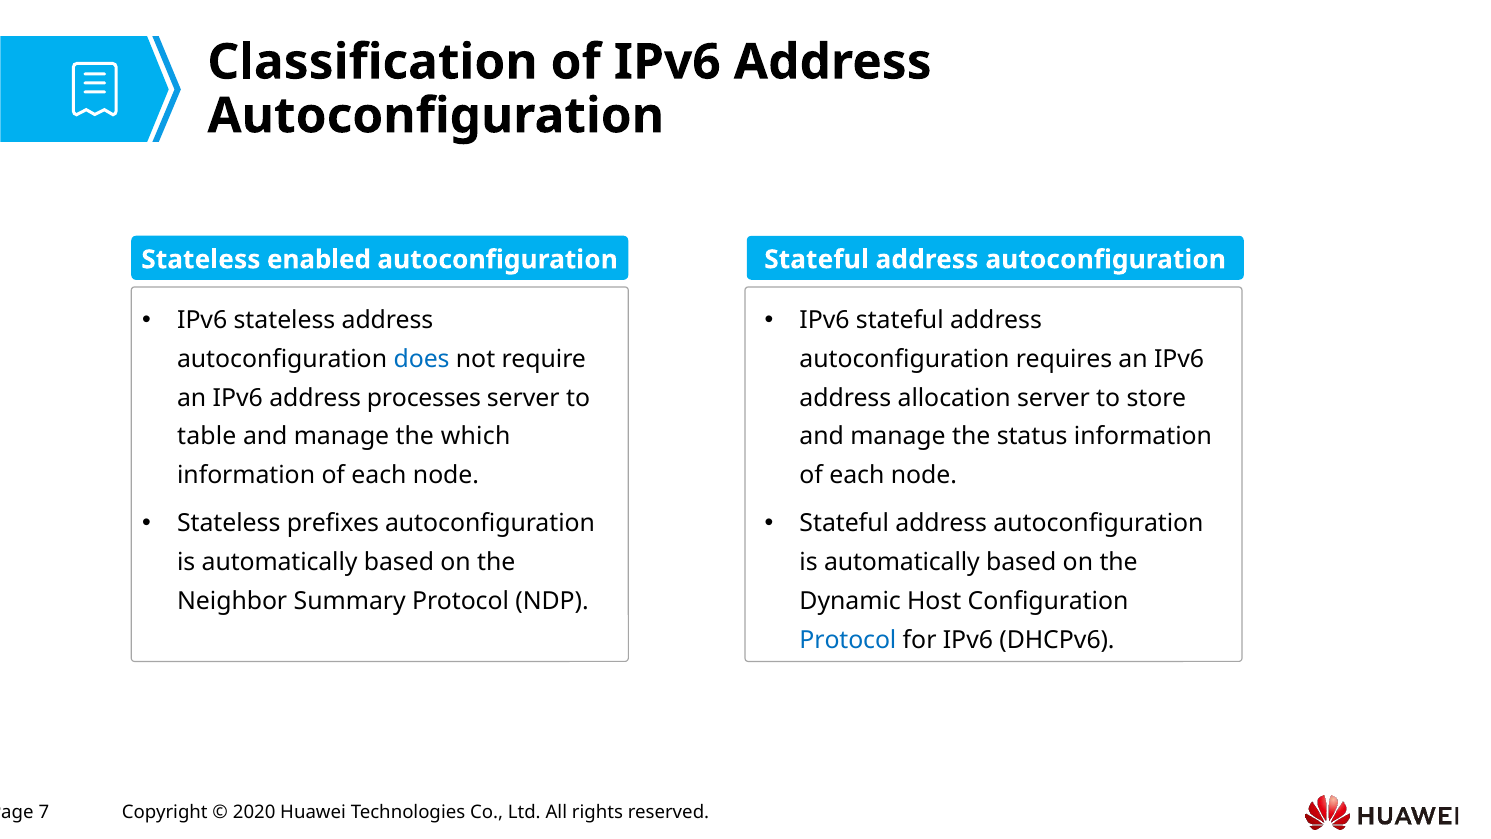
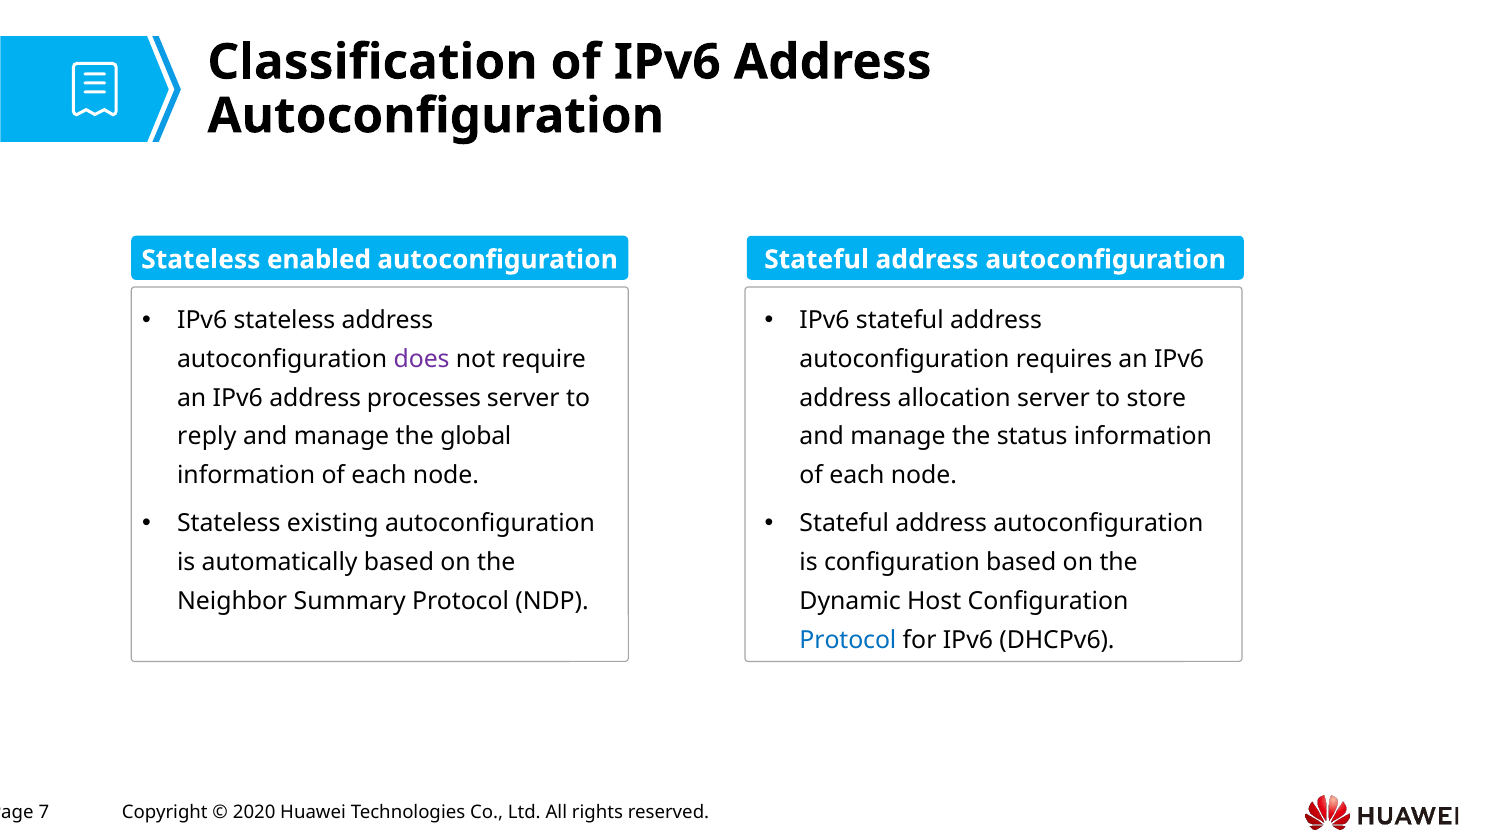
does colour: blue -> purple (422, 359)
table: table -> reply (207, 437)
which: which -> global (476, 437)
prefixes: prefixes -> existing (333, 523)
automatically: automatically -> configuration (902, 562)
